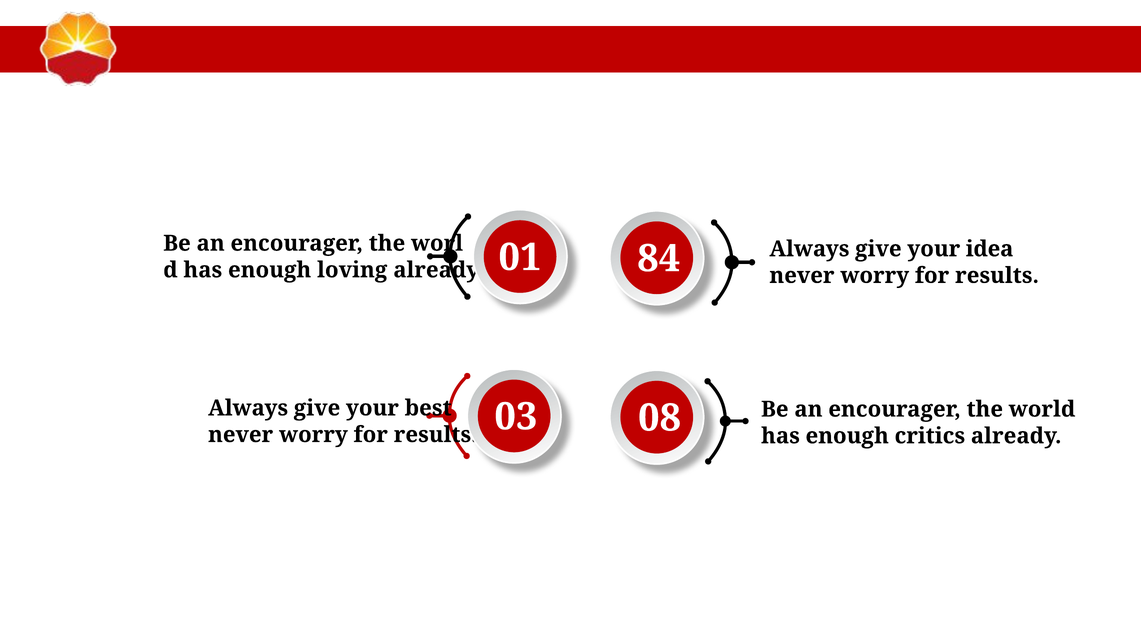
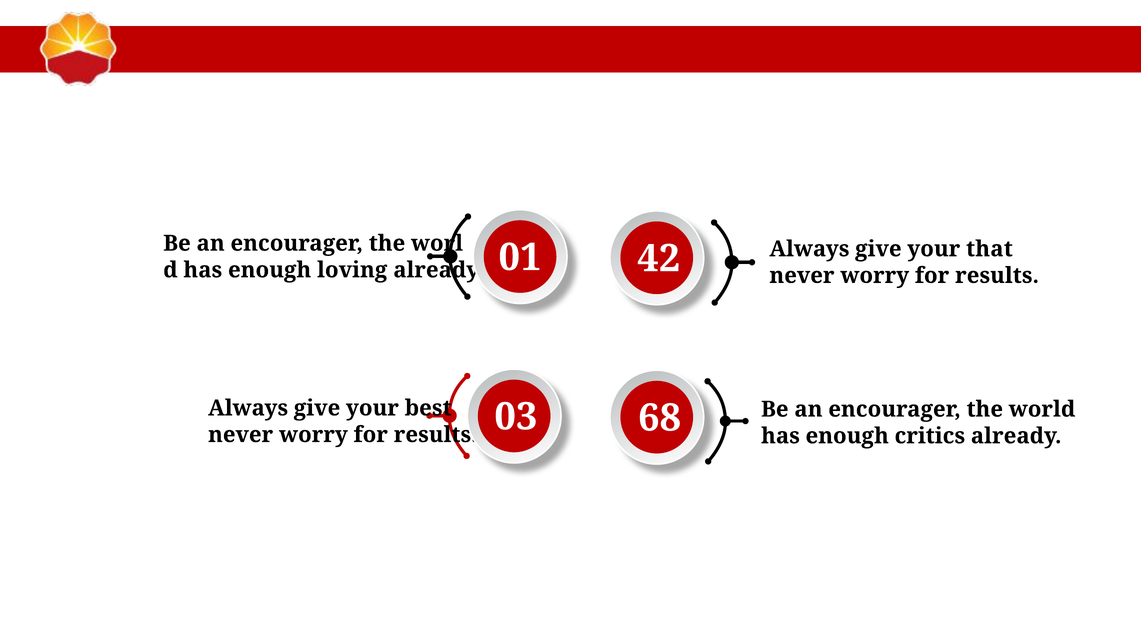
idea: idea -> that (989, 249)
84: 84 -> 42 (659, 259)
08: 08 -> 68 (660, 418)
